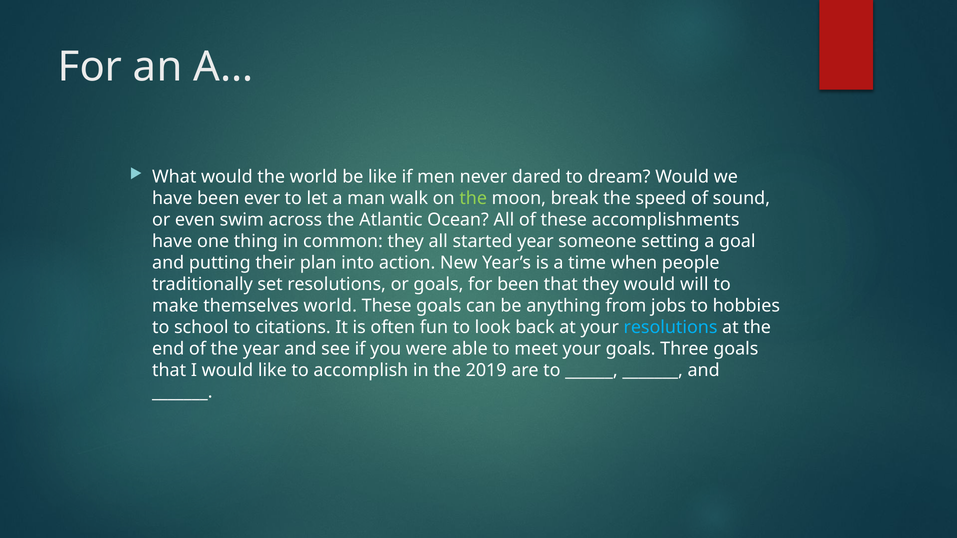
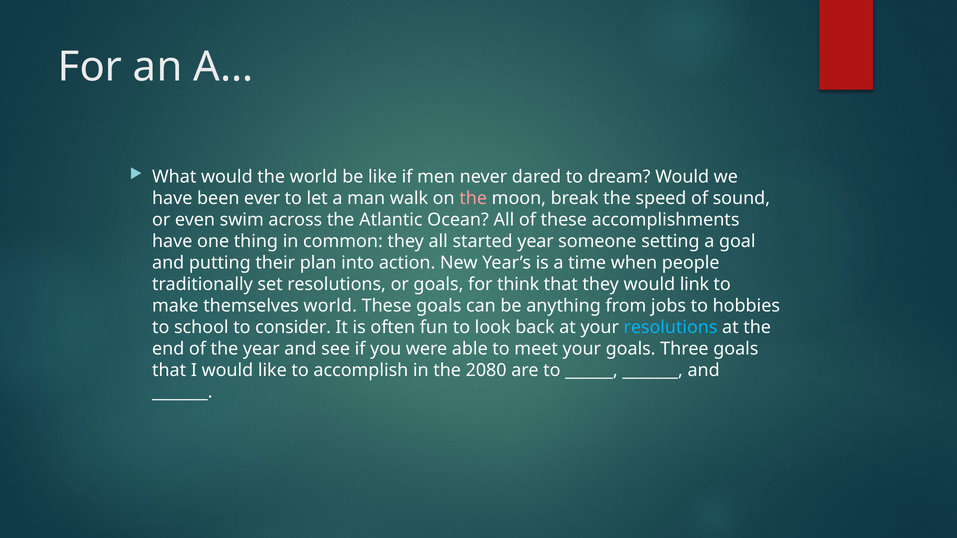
the colour: light green -> pink (473, 198)
for been: been -> think (518, 284)
will: will -> link (694, 284)
citations: citations -> consider (293, 327)
2019: 2019 -> 2080 (486, 371)
